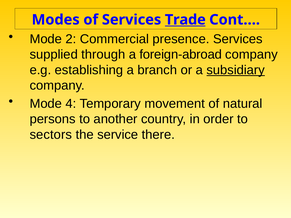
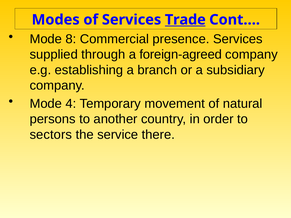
2: 2 -> 8 (71, 39)
foreign-abroad: foreign-abroad -> foreign-agreed (181, 55)
subsidiary underline: present -> none (236, 70)
